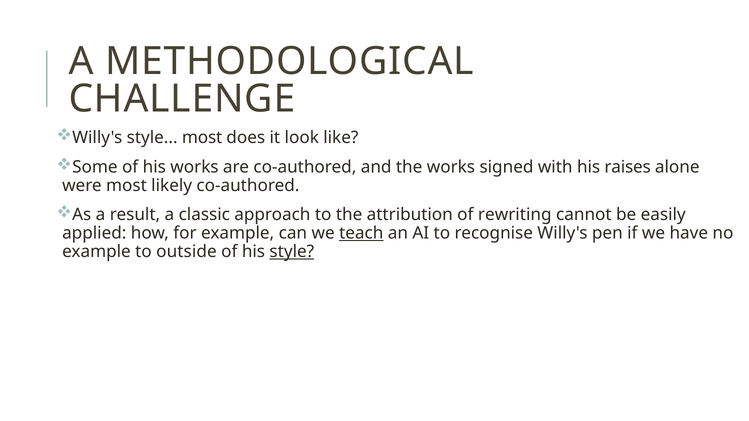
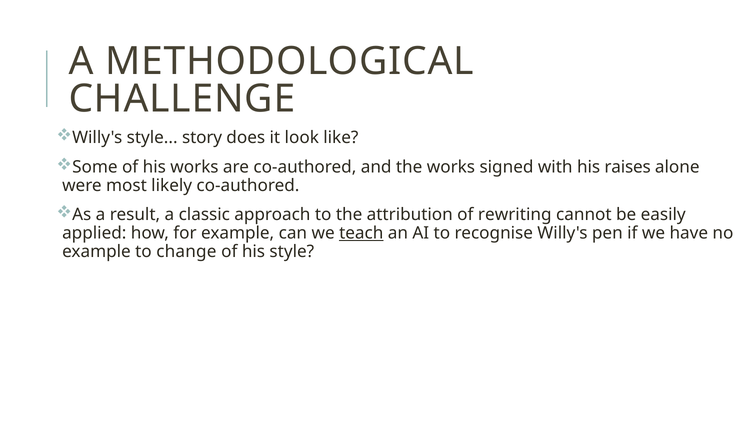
style most: most -> story (202, 138)
outside: outside -> change (186, 252)
style underline: present -> none (292, 252)
